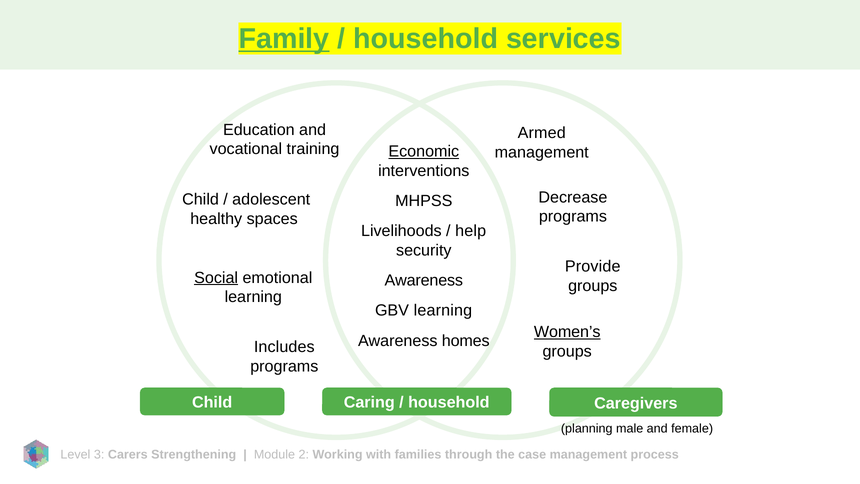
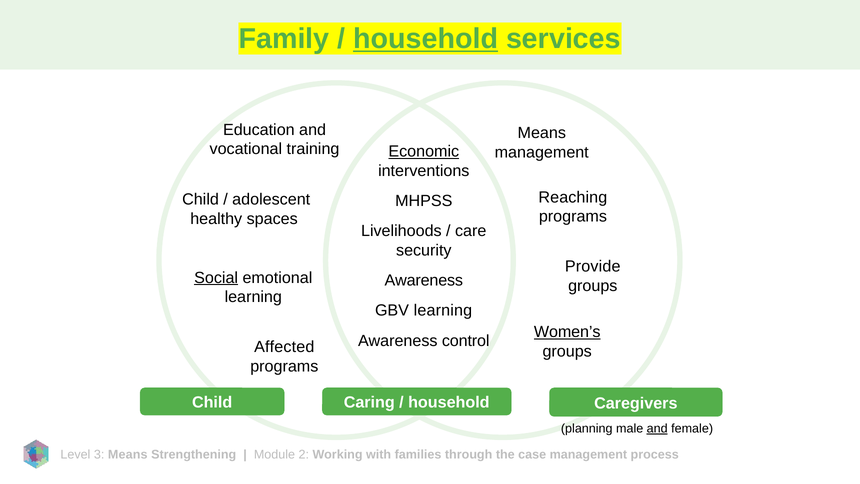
Family underline: present -> none (284, 39)
household underline: none -> present (426, 39)
Armed: Armed -> Means (542, 133)
Decrease: Decrease -> Reaching (573, 197)
help: help -> care (471, 231)
homes: homes -> control (466, 341)
Includes: Includes -> Affected (284, 347)
and underline: none -> present (657, 428)
Carers: Carers -> Means (128, 454)
